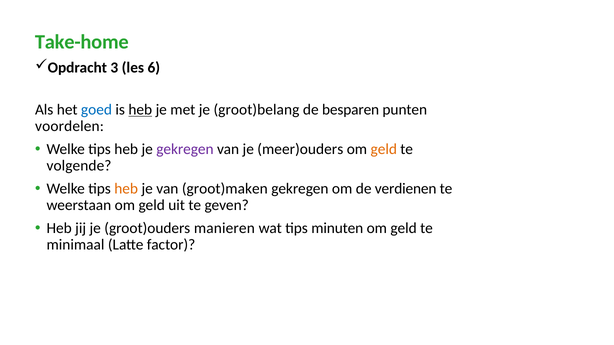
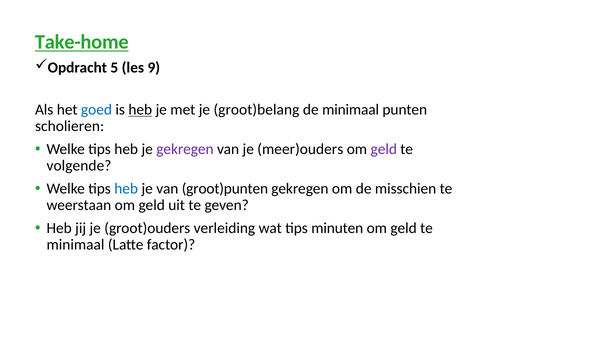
Take-home underline: none -> present (82, 42)
3: 3 -> 5 (114, 68)
6: 6 -> 9 (154, 68)
de besparen: besparen -> minimaal (351, 110)
voordelen: voordelen -> scholieren (70, 126)
geld colour: orange -> purple (384, 149)
heb colour: orange -> blue (126, 189)
groot)maken: groot)maken -> groot)punten (225, 189)
verdienen: verdienen -> misschien (406, 189)
manieren: manieren -> verleiding (224, 228)
